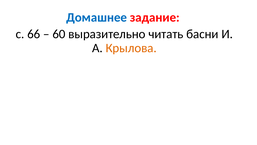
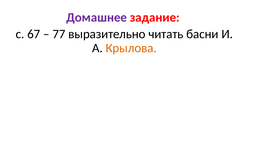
Домашнее colour: blue -> purple (97, 17)
66: 66 -> 67 (34, 34)
60: 60 -> 77 (59, 34)
